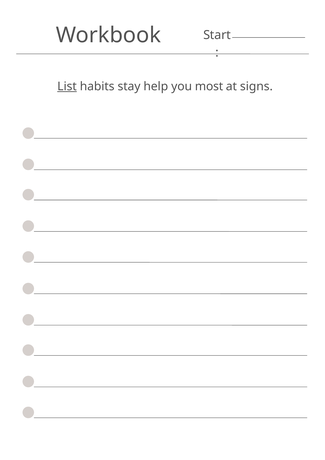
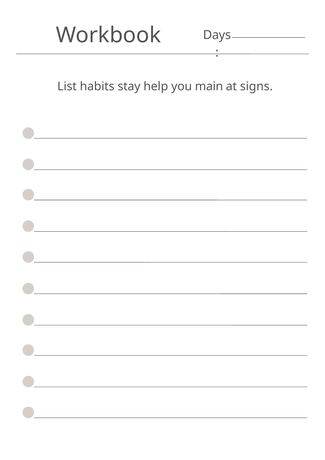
Start: Start -> Days (217, 35)
List underline: present -> none (67, 86)
most: most -> main (209, 86)
